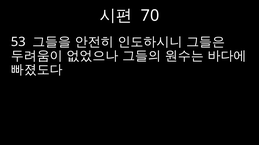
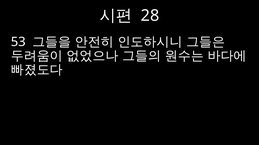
70: 70 -> 28 (150, 16)
